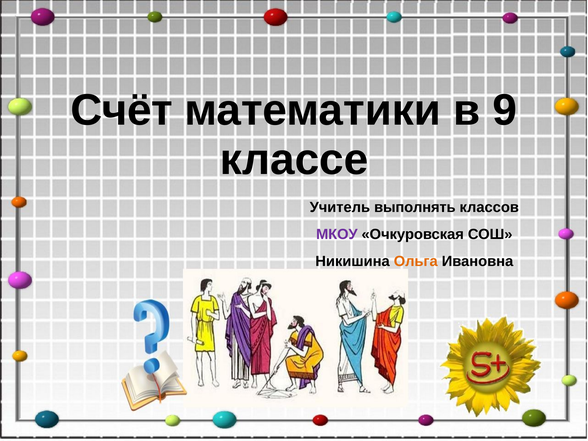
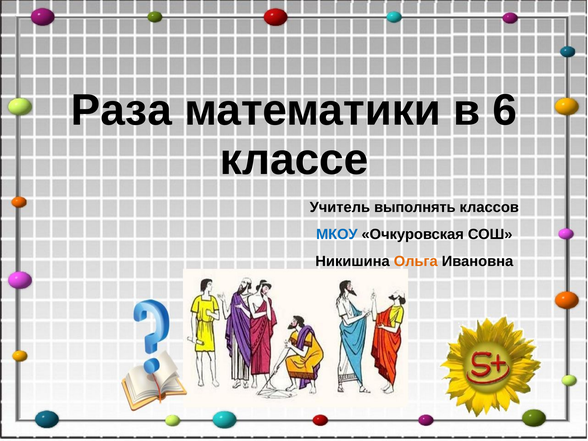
Счёт: Счёт -> Раза (121, 110)
9: 9 -> 6 (505, 110)
МКОУ colour: purple -> blue (337, 234)
